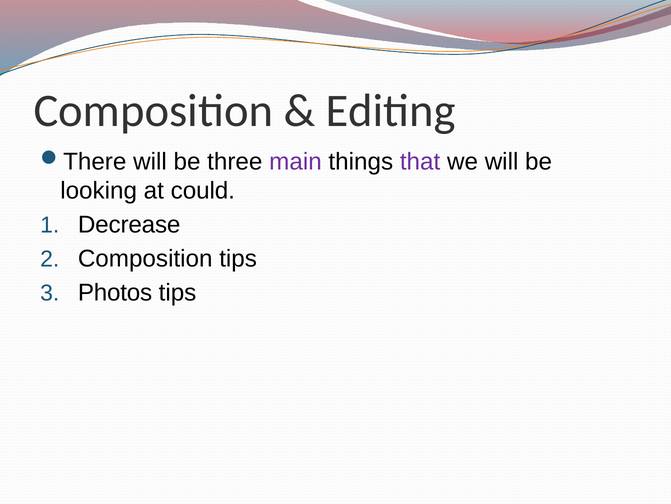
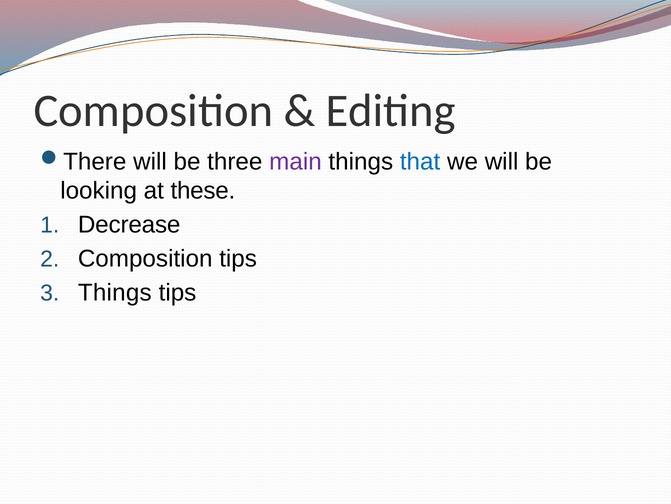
that colour: purple -> blue (420, 162)
could: could -> these (203, 191)
Photos: Photos -> Things (115, 292)
